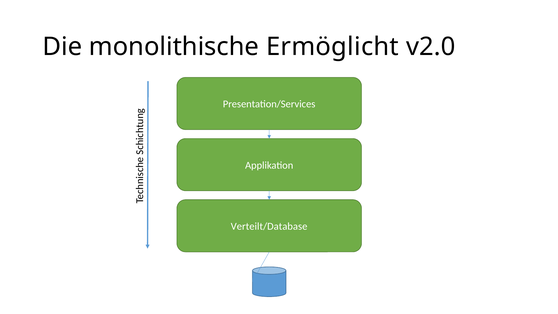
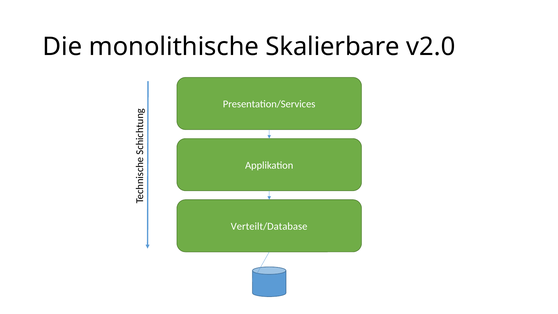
Ermöglicht: Ermöglicht -> Skalierbare (333, 47)
